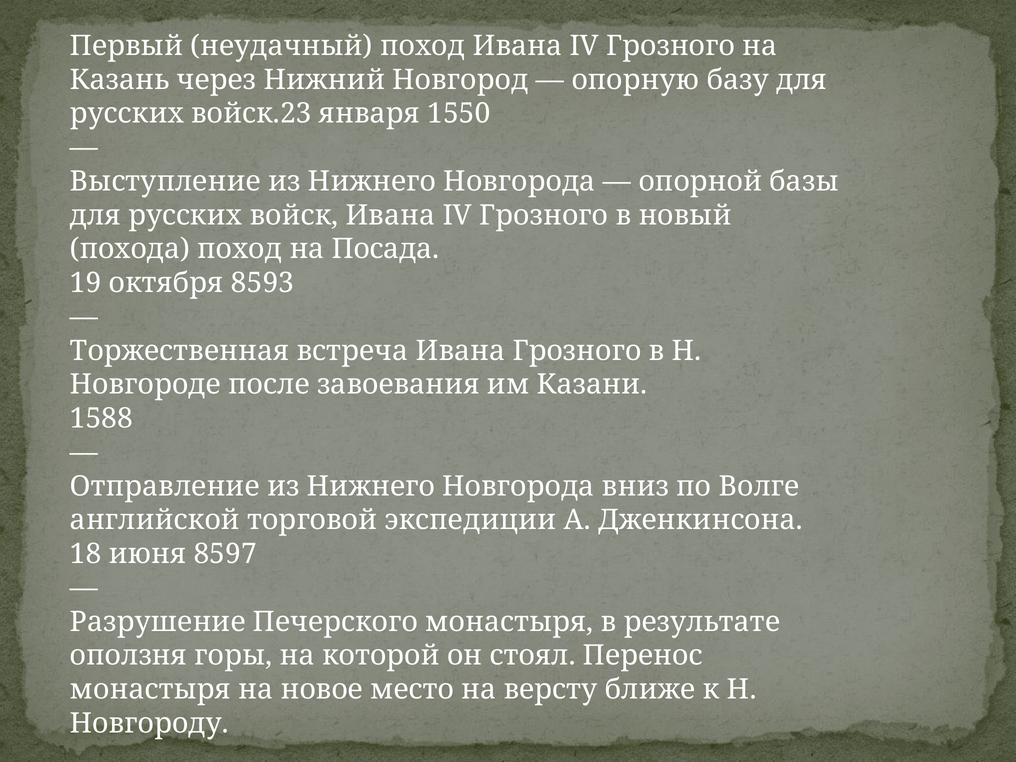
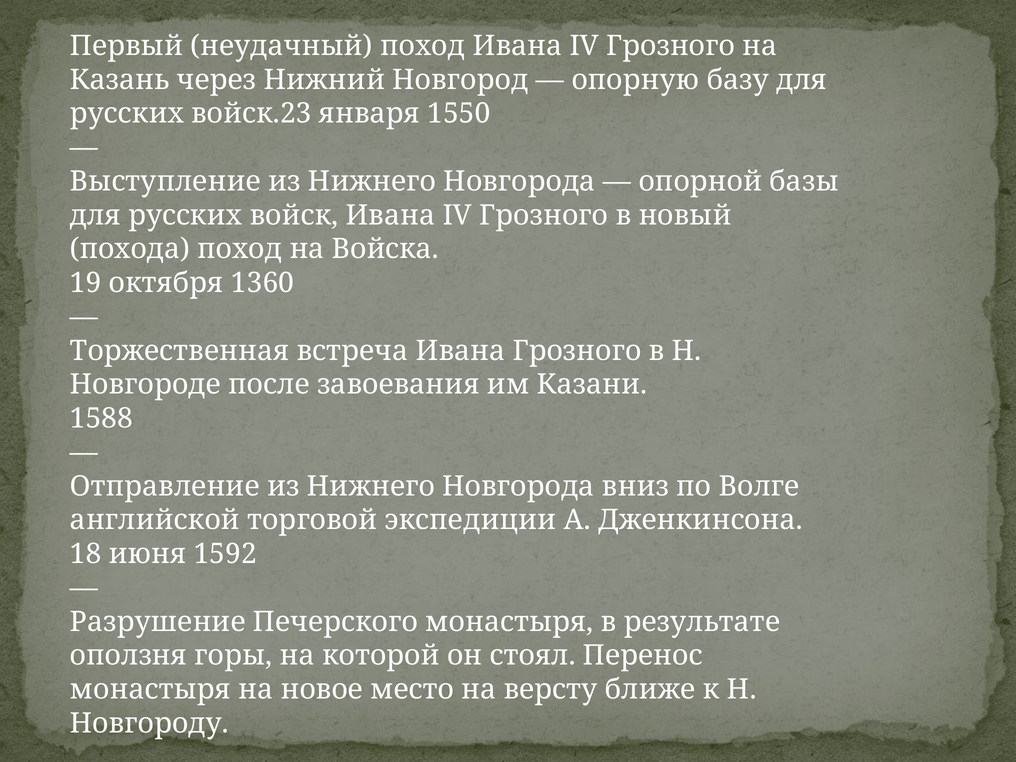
Посада: Посада -> Войска (385, 249)
8593: 8593 -> 1360 (263, 283)
8597: 8597 -> 1592 (225, 554)
